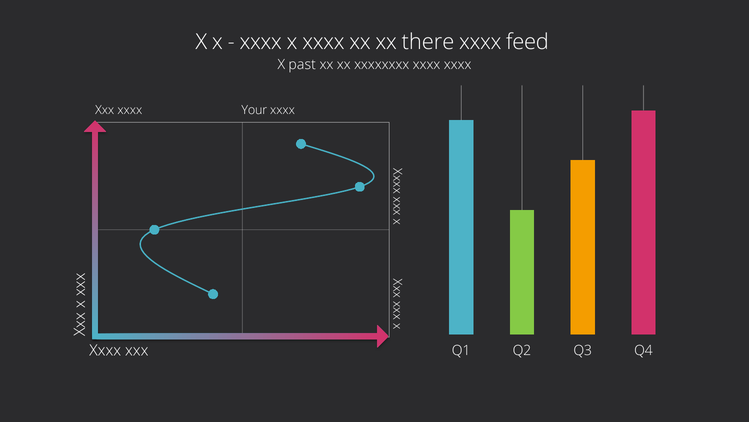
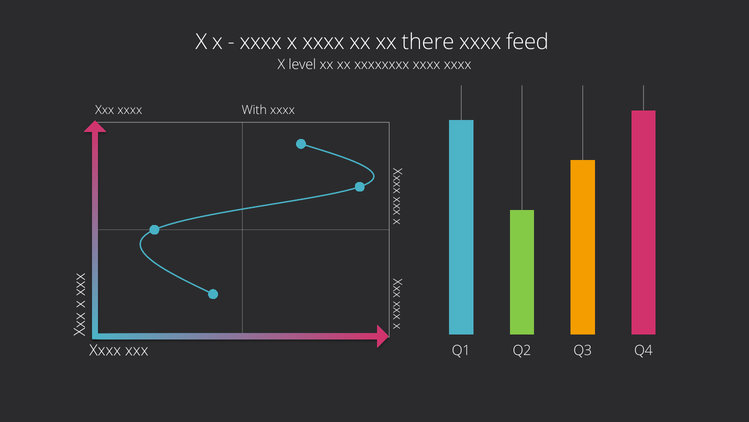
past: past -> level (302, 64)
Your: Your -> With (254, 110)
